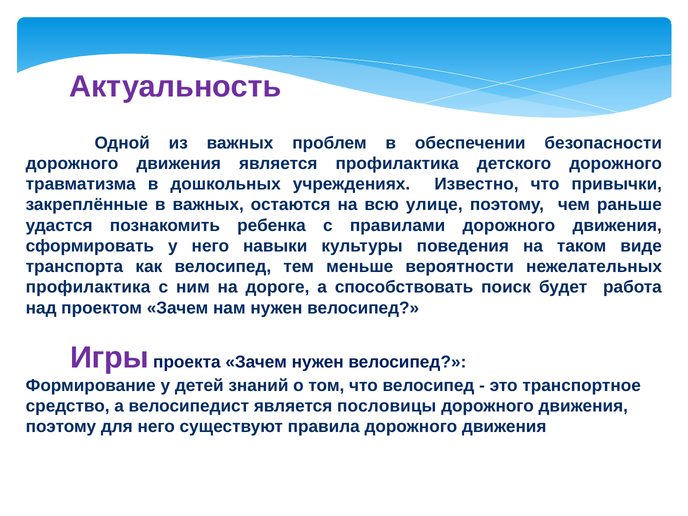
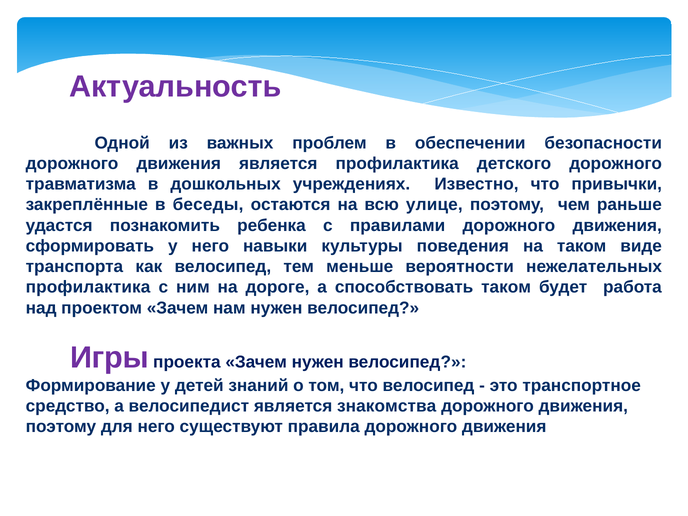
в важных: важных -> беседы (208, 205)
способствовать поиск: поиск -> таком (506, 287)
пословицы: пословицы -> знакомства (387, 406)
